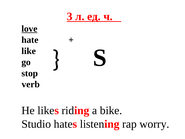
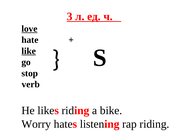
like underline: none -> present (29, 51)
Studio: Studio -> Worry (36, 124)
rap worry: worry -> riding (154, 124)
